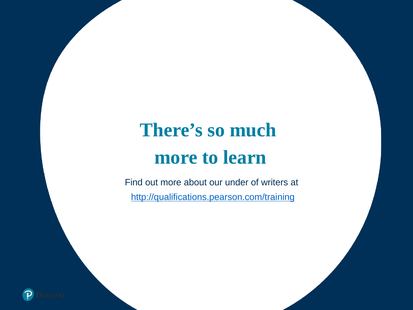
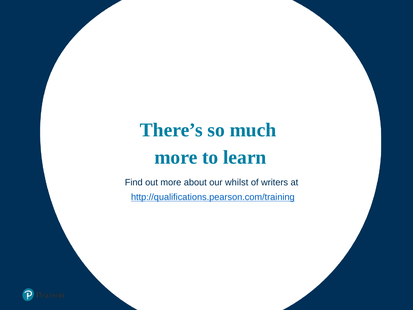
under: under -> whilst (237, 182)
